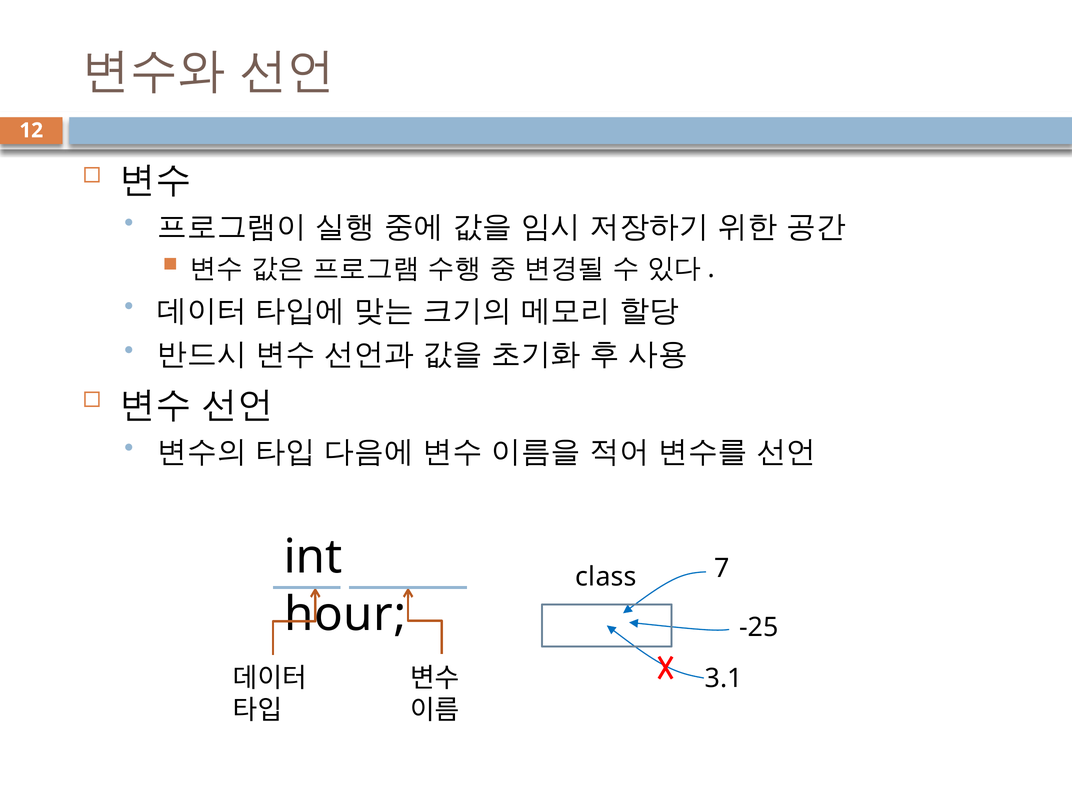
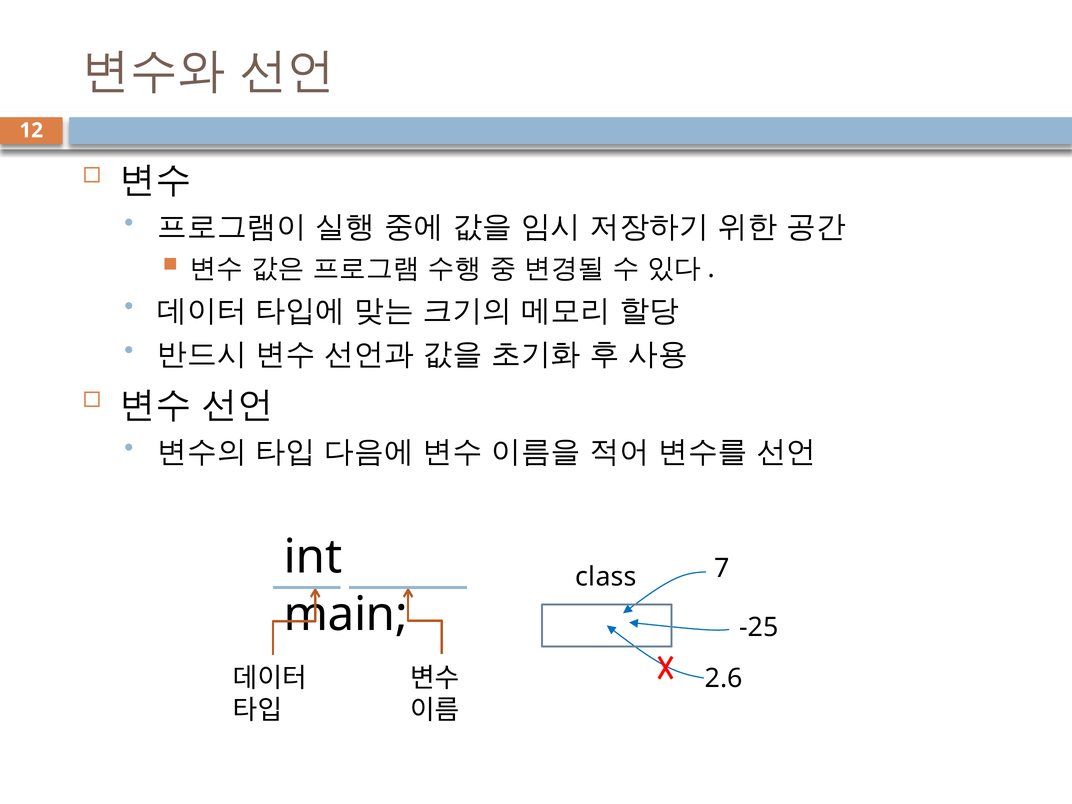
hour: hour -> main (346, 614)
3.1: 3.1 -> 2.6 (724, 678)
